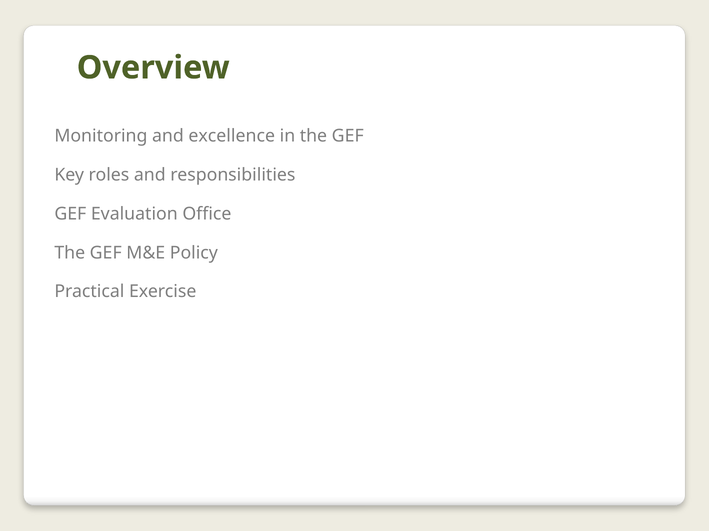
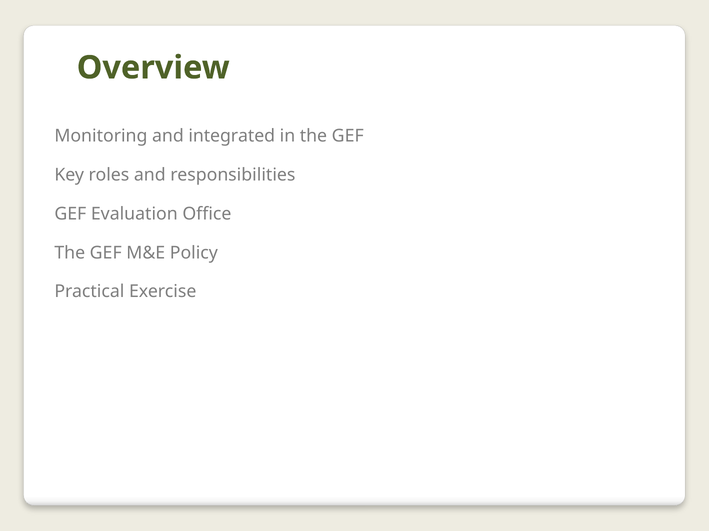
excellence: excellence -> integrated (232, 136)
